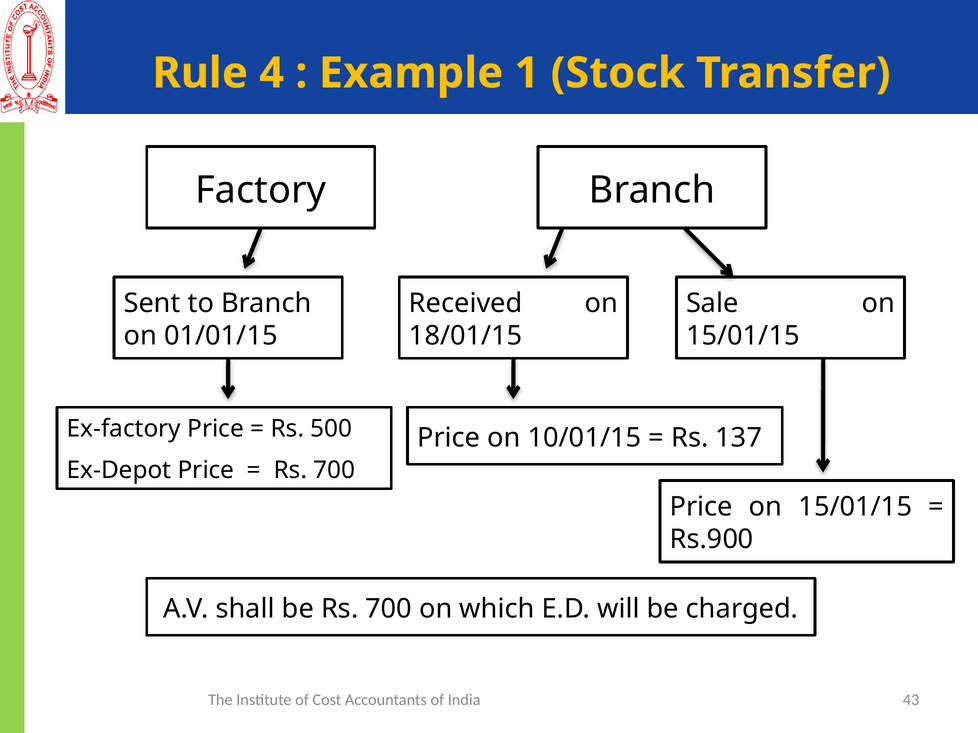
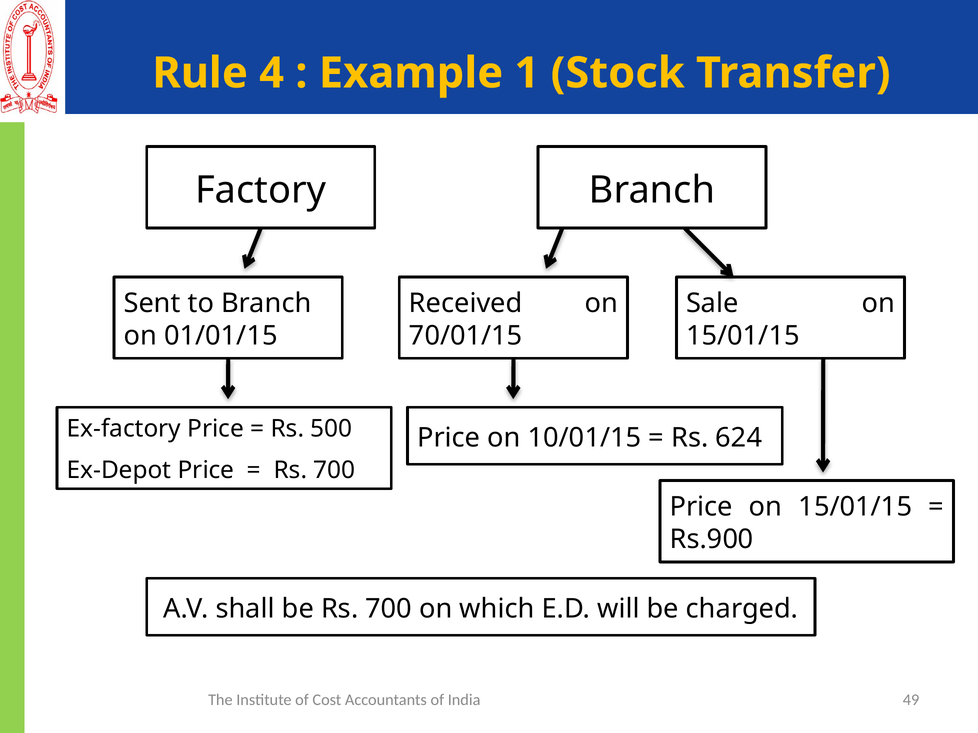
18/01/15: 18/01/15 -> 70/01/15 (466, 336)
137: 137 -> 624 (739, 438)
43: 43 -> 49 (911, 700)
